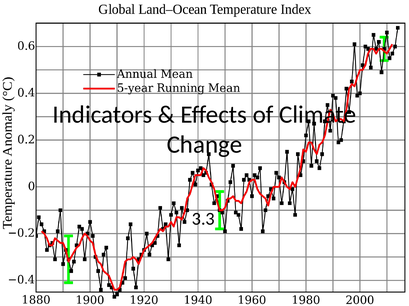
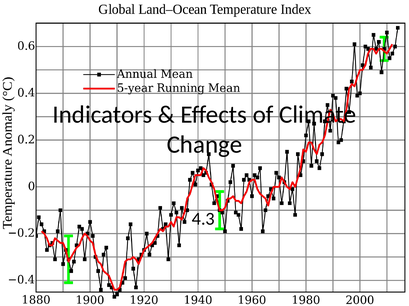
3.3: 3.3 -> 4.3 (203, 219)
